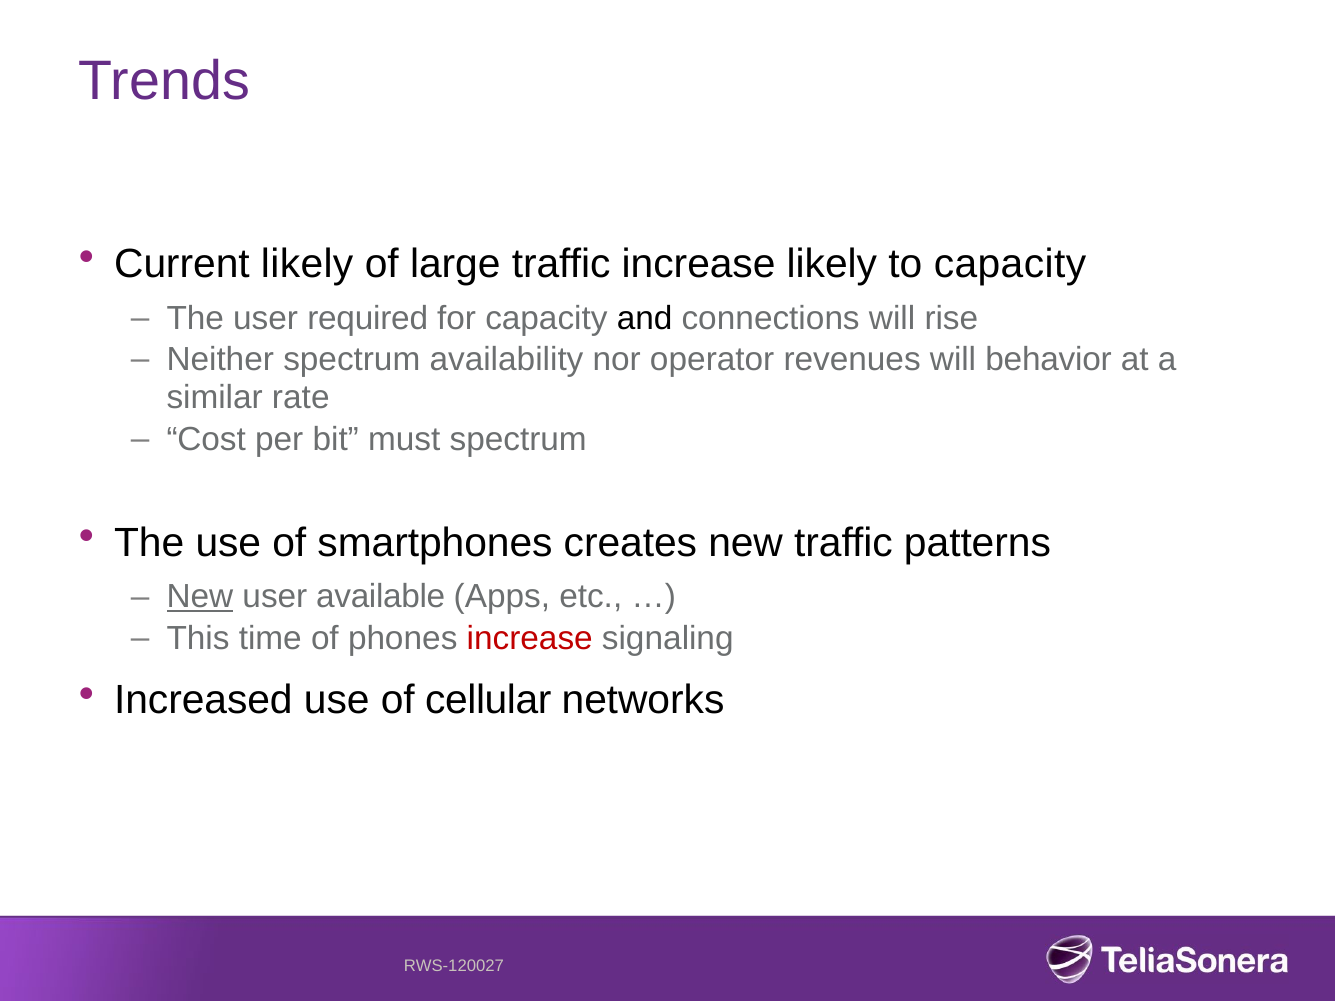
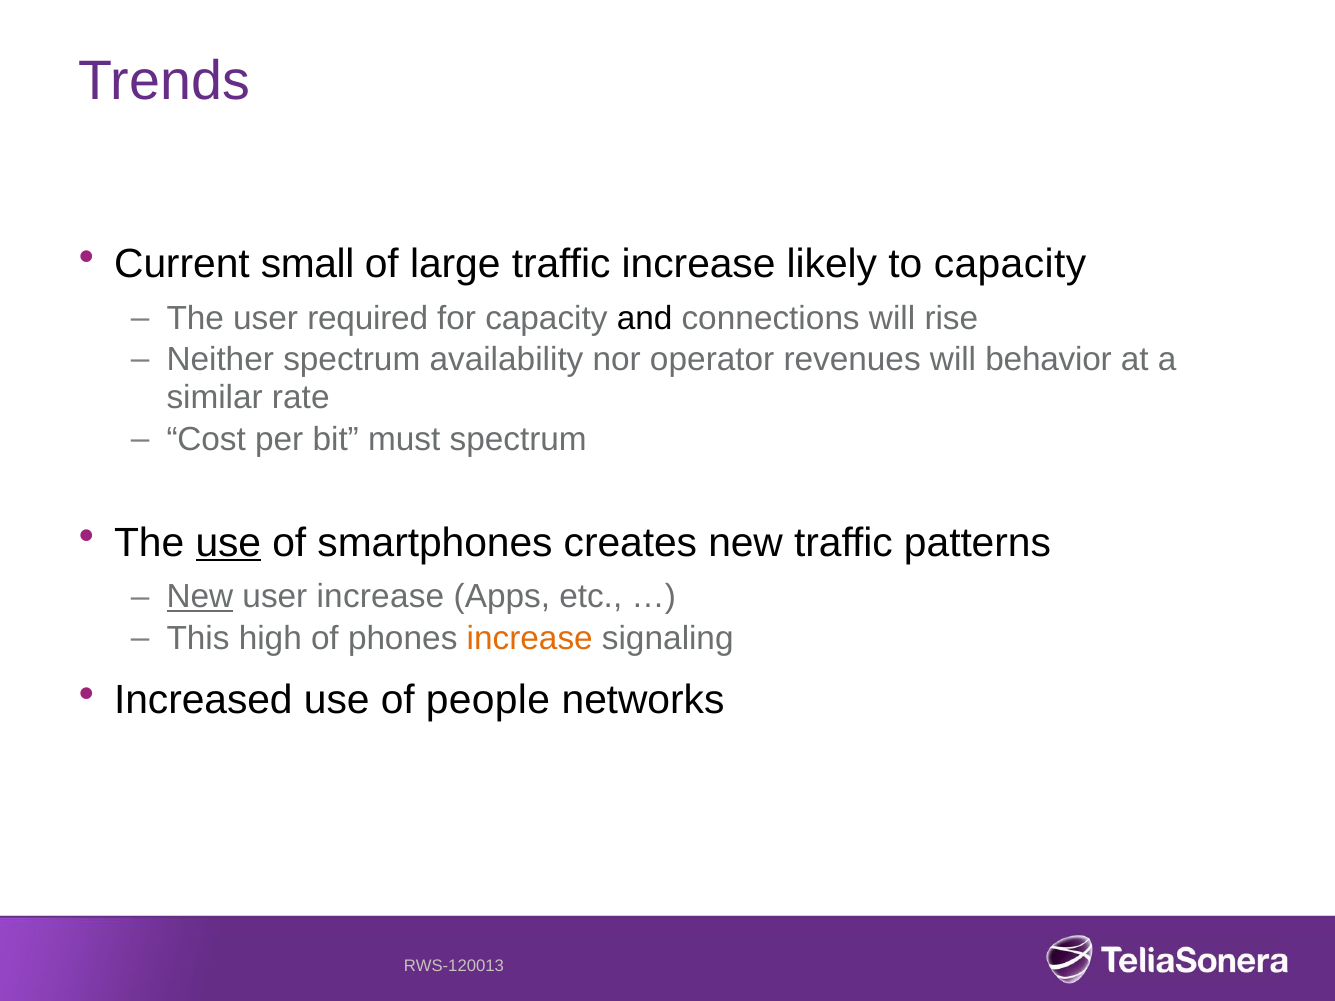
Current likely: likely -> small (308, 264)
use underline: none -> present (228, 543)
user available: available -> increase (380, 597)
time: time -> high (270, 639)
increase colour: red -> orange (530, 639)
cellular: cellular -> people (488, 701)
RWS-120027: RWS-120027 -> RWS-120013 (454, 967)
